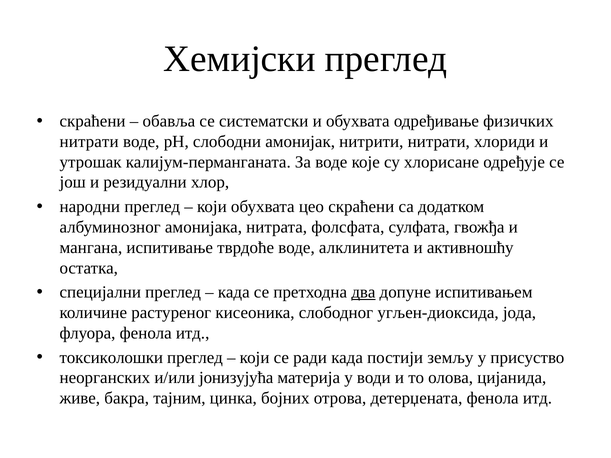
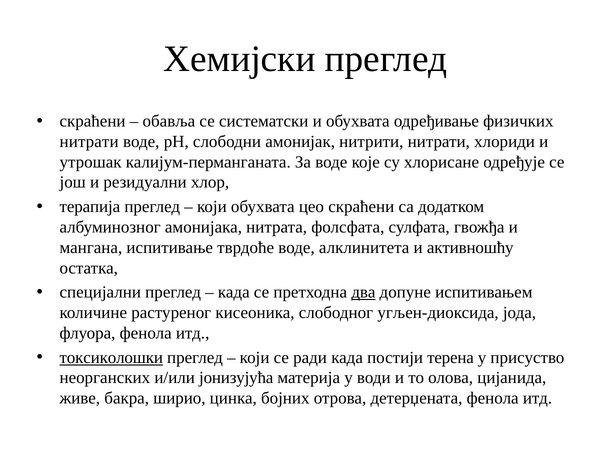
народни: народни -> терапија (90, 207)
токсиколошки underline: none -> present (111, 358)
земљу: земљу -> терена (450, 358)
тајним: тајним -> ширио (179, 398)
